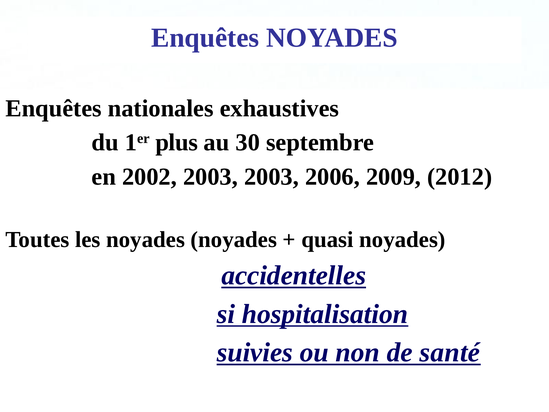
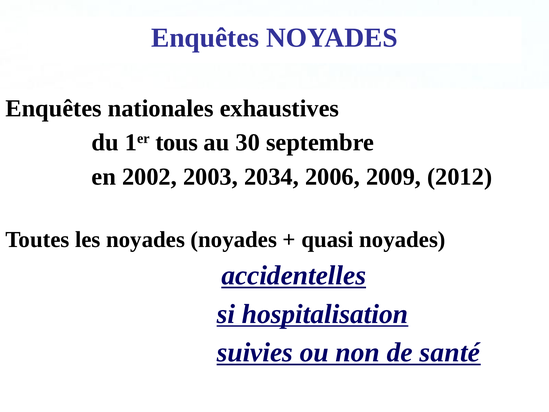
plus: plus -> tous (177, 142)
2003 2003: 2003 -> 2034 (271, 177)
